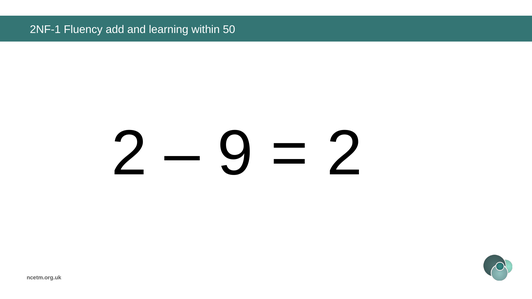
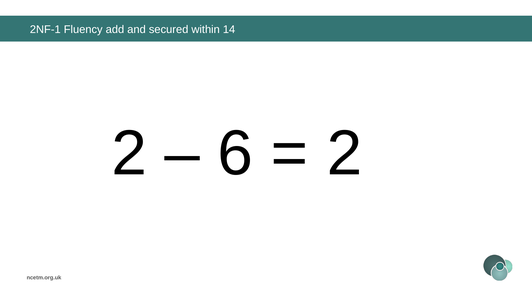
learning: learning -> secured (169, 30)
50: 50 -> 14 (229, 30)
9: 9 -> 6 (235, 154)
